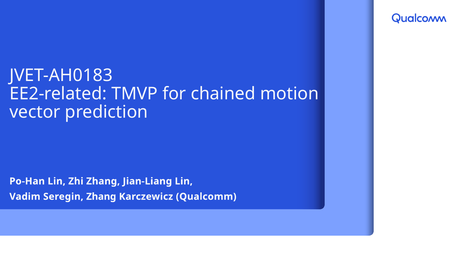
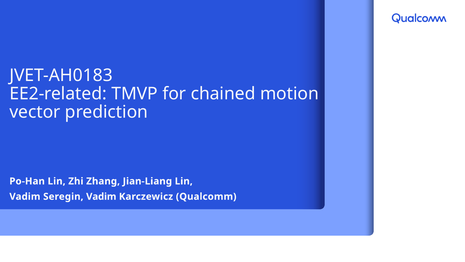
Seregin Zhang: Zhang -> Vadim (101, 196)
